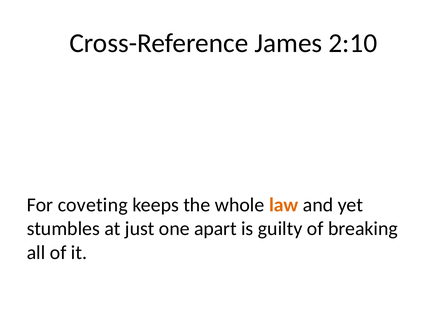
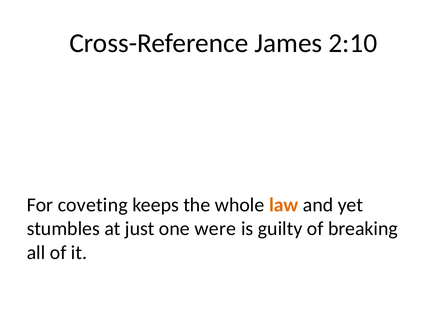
apart: apart -> were (215, 229)
